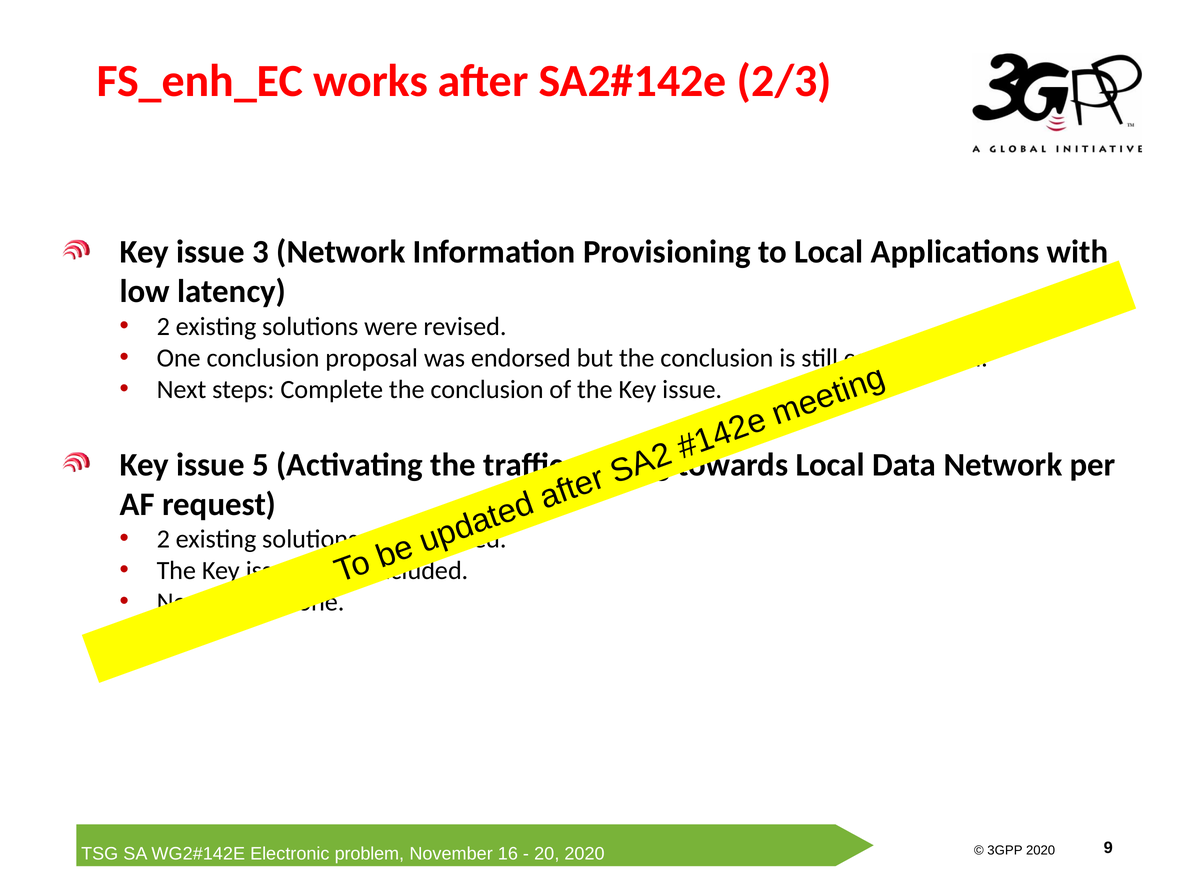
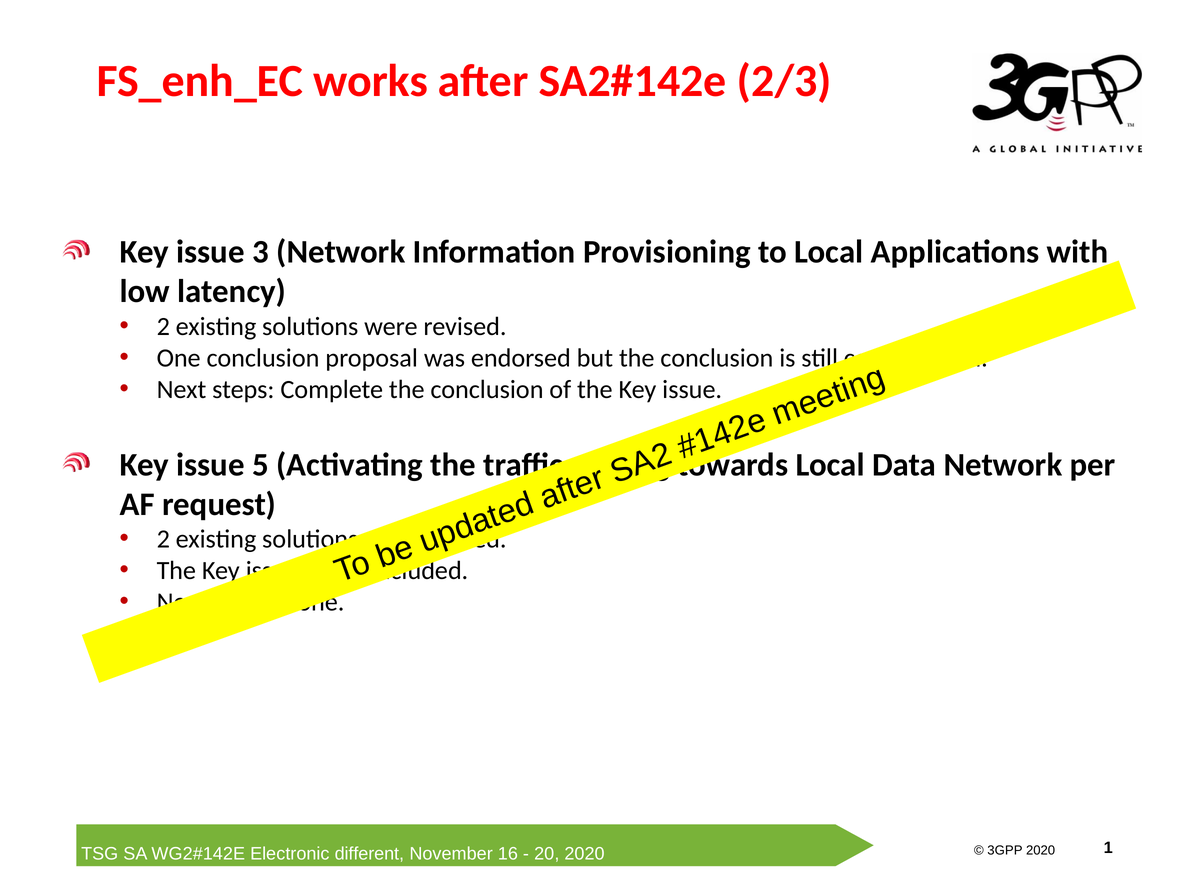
problem: problem -> different (369, 853)
9: 9 -> 1 (1108, 848)
